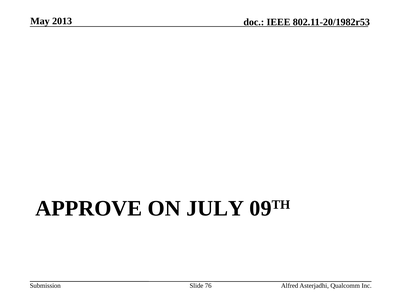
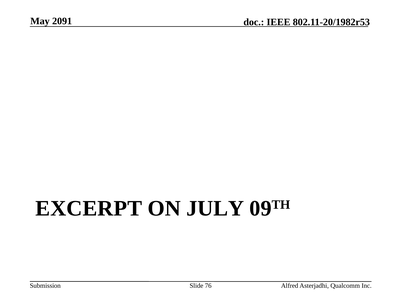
2013: 2013 -> 2091 (62, 21)
APPROVE: APPROVE -> EXCERPT (89, 209)
